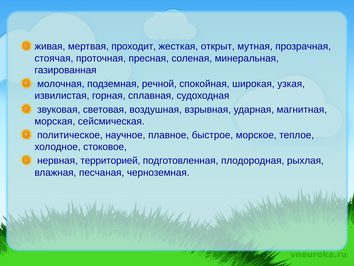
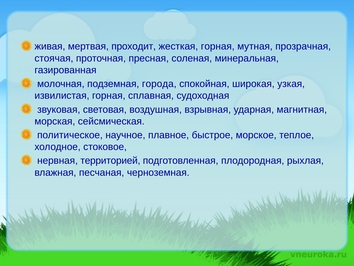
жесткая открыт: открыт -> горная (218, 46)
речной: речной -> города (159, 84)
